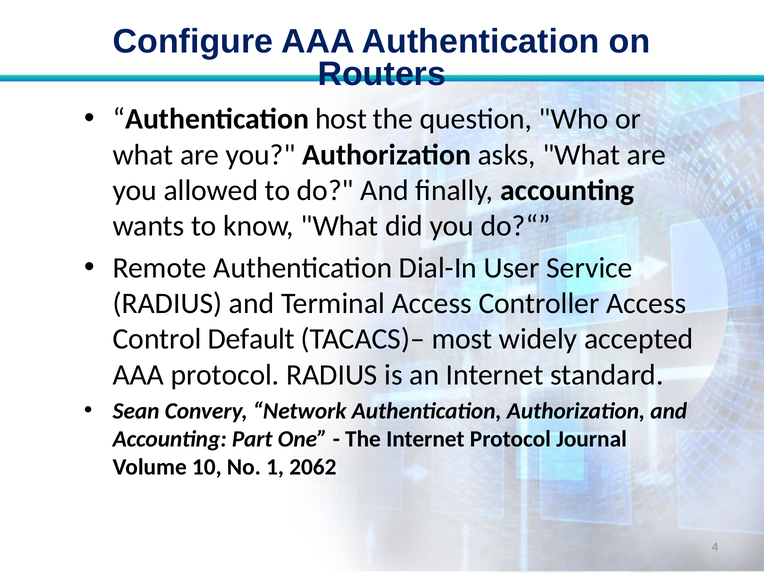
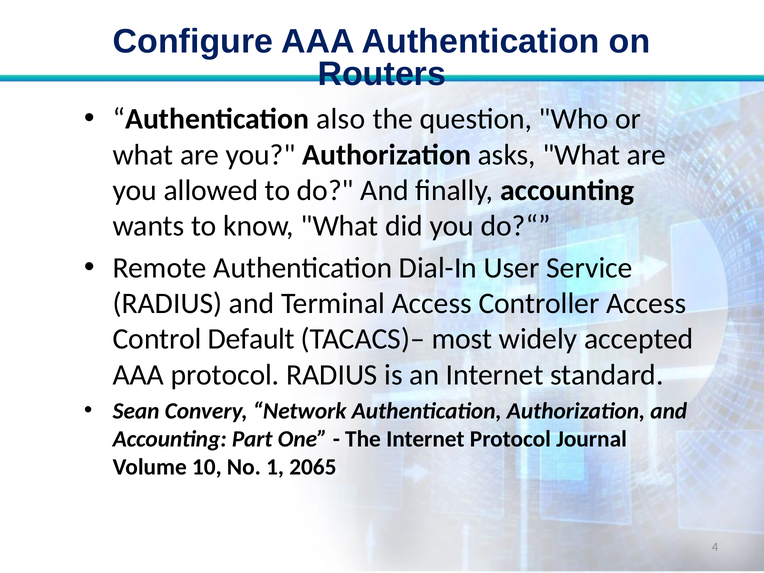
host: host -> also (341, 119)
2062: 2062 -> 2065 (313, 467)
